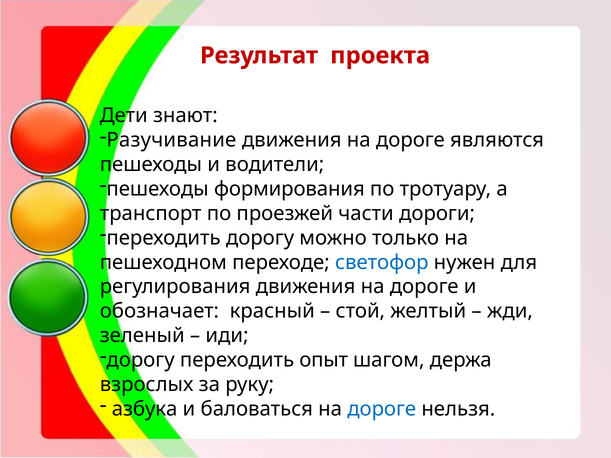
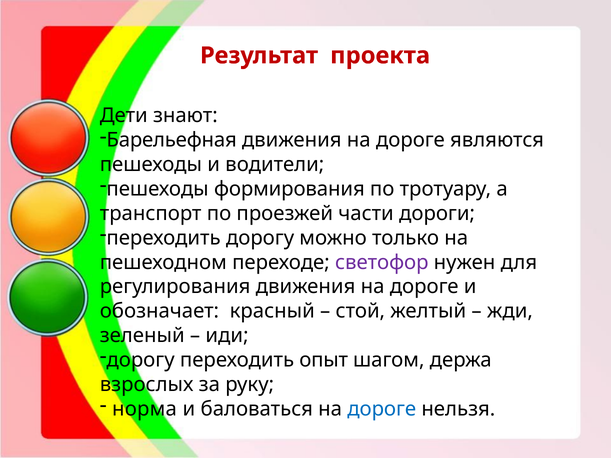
Разучивание: Разучивание -> Барельефная (172, 140)
светофор colour: blue -> purple (382, 262)
азбука: азбука -> норма (144, 409)
